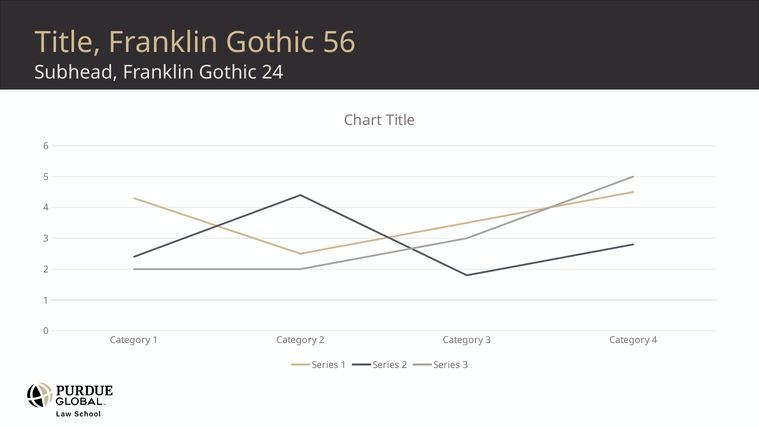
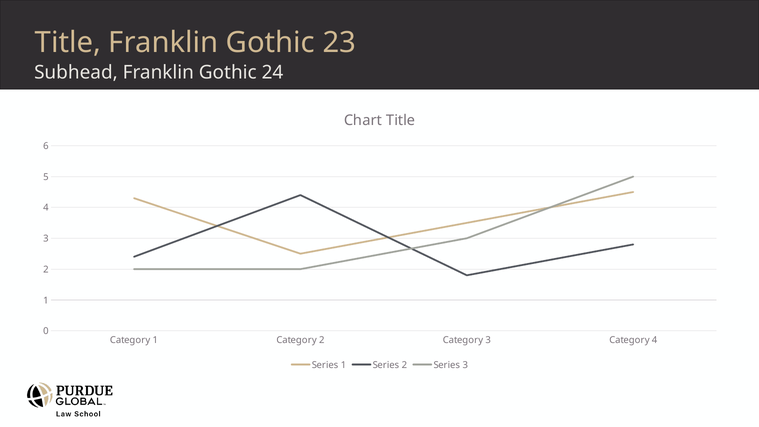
56: 56 -> 23 (339, 42)
